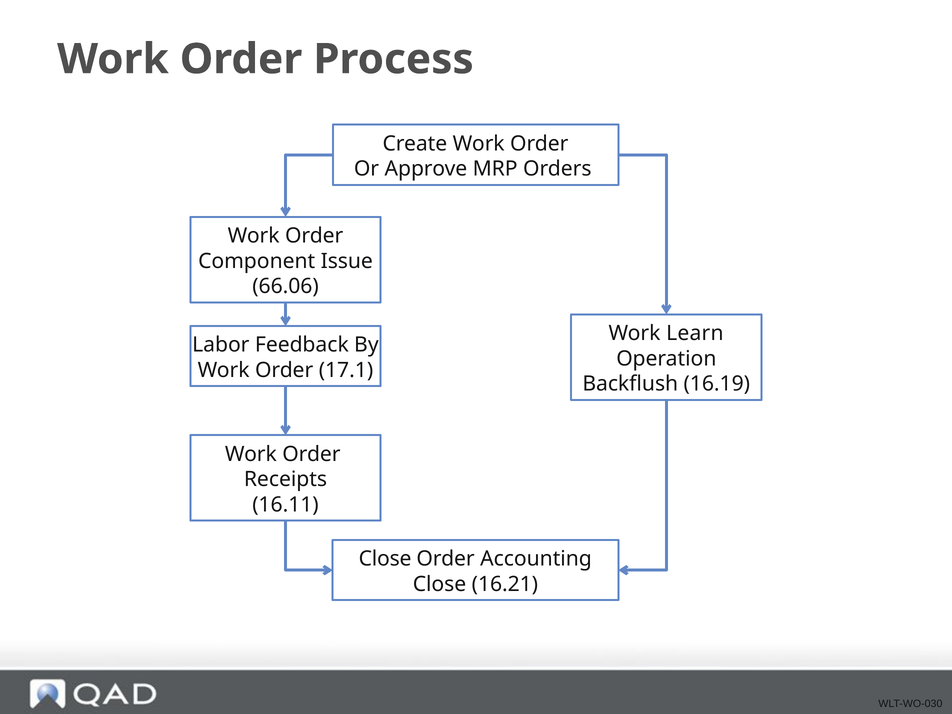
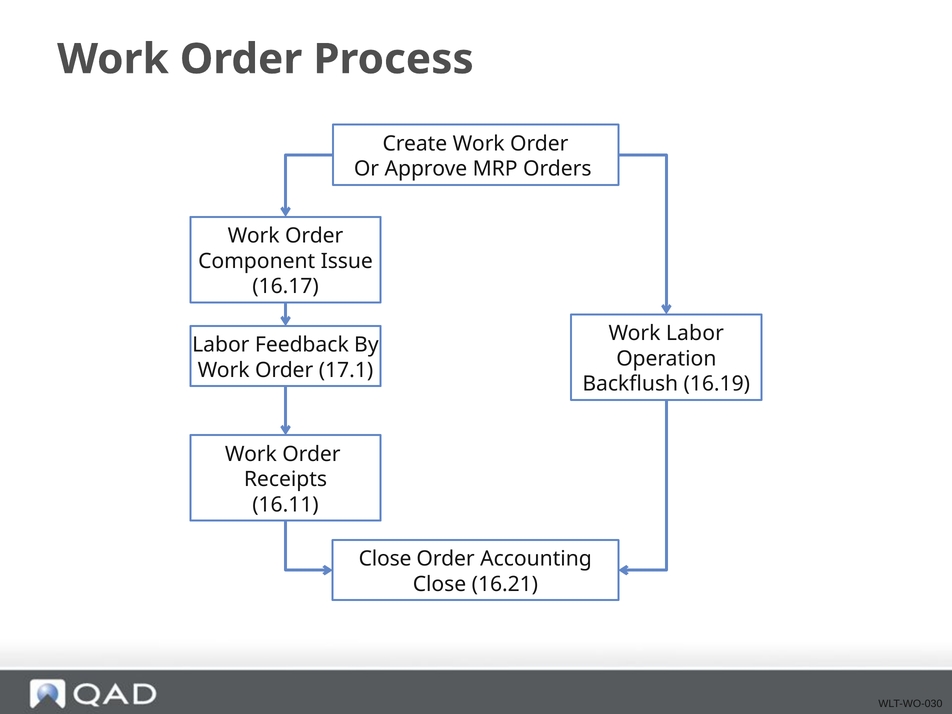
66.06: 66.06 -> 16.17 (286, 286)
Work Learn: Learn -> Labor (695, 333)
